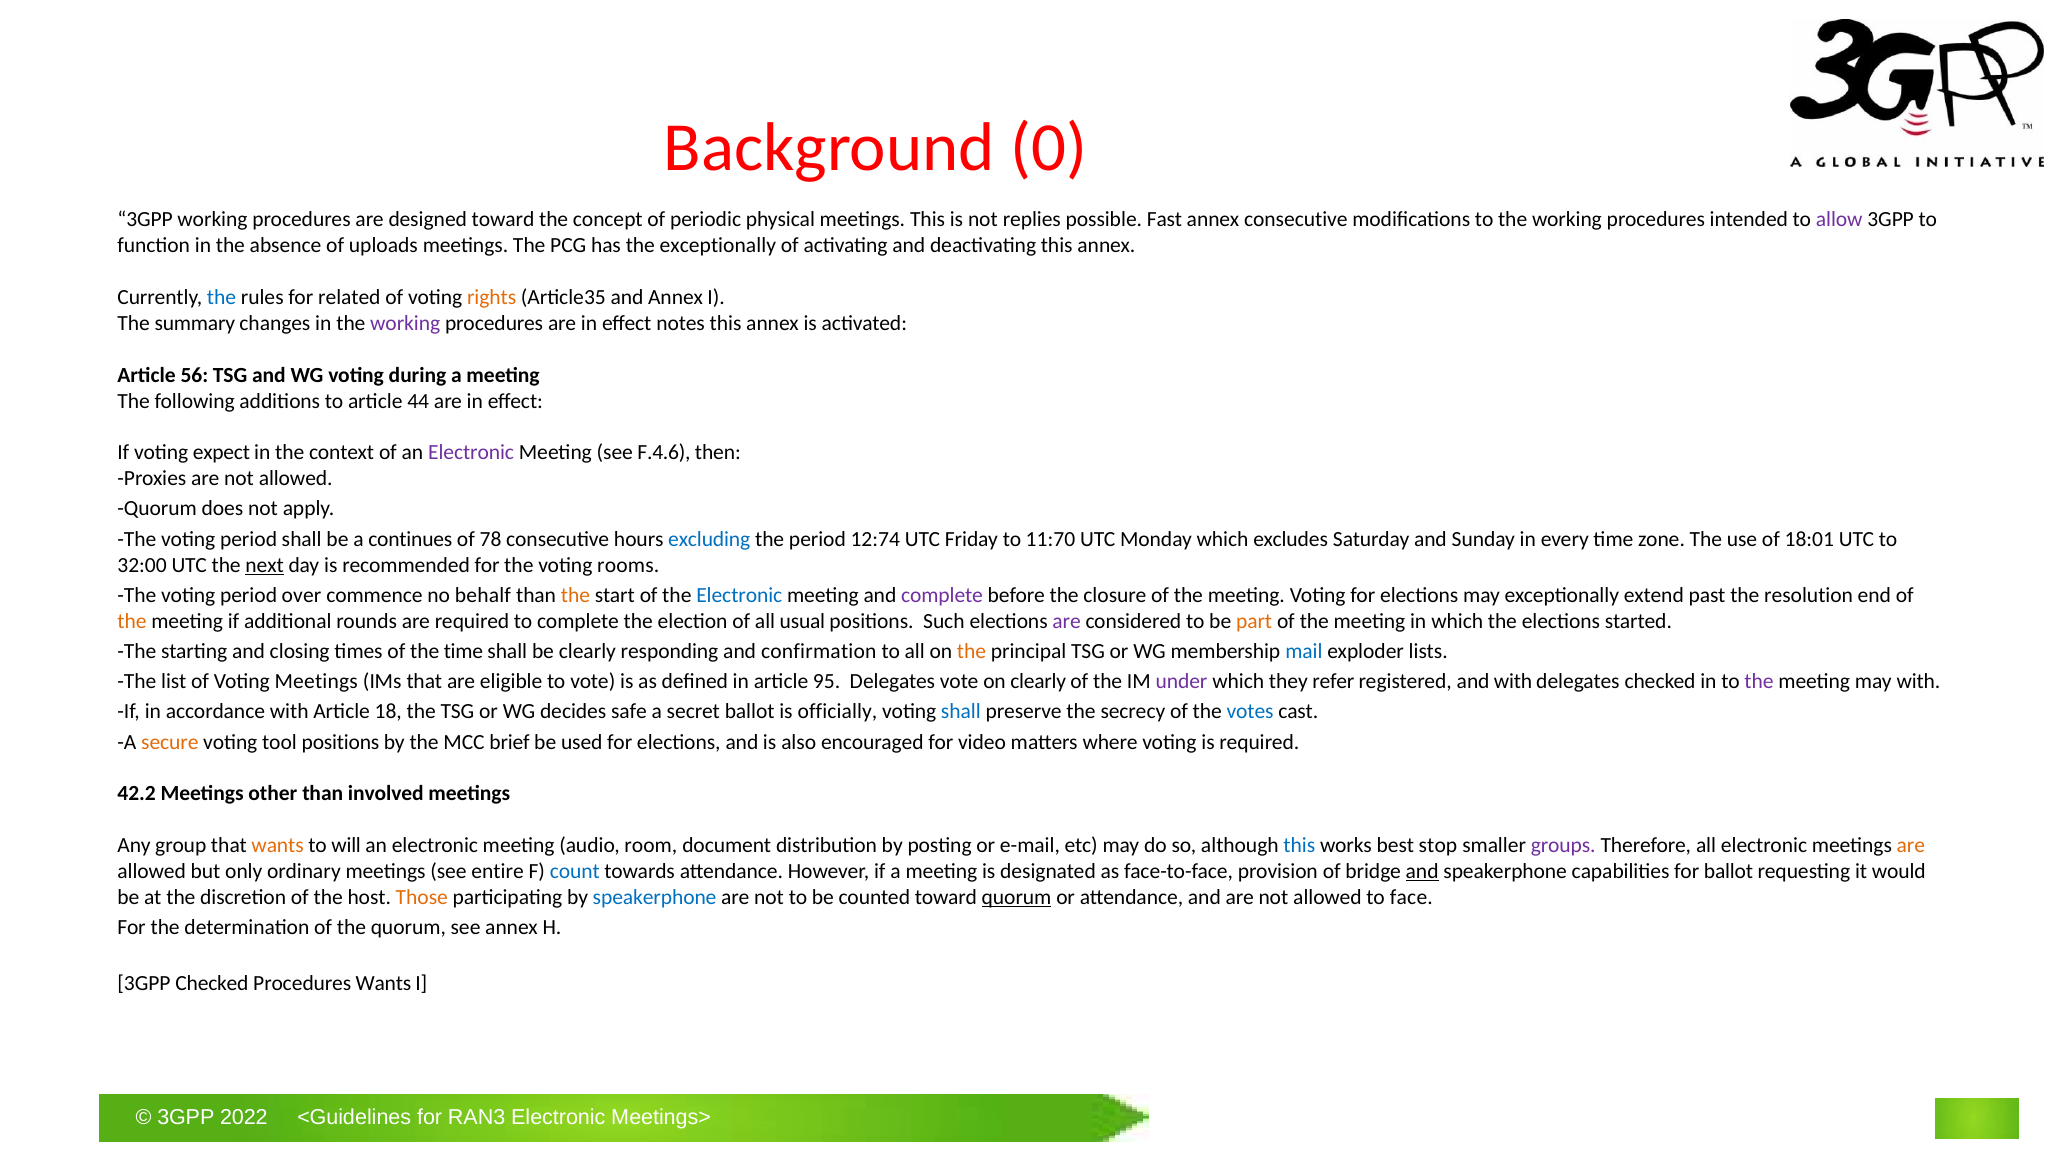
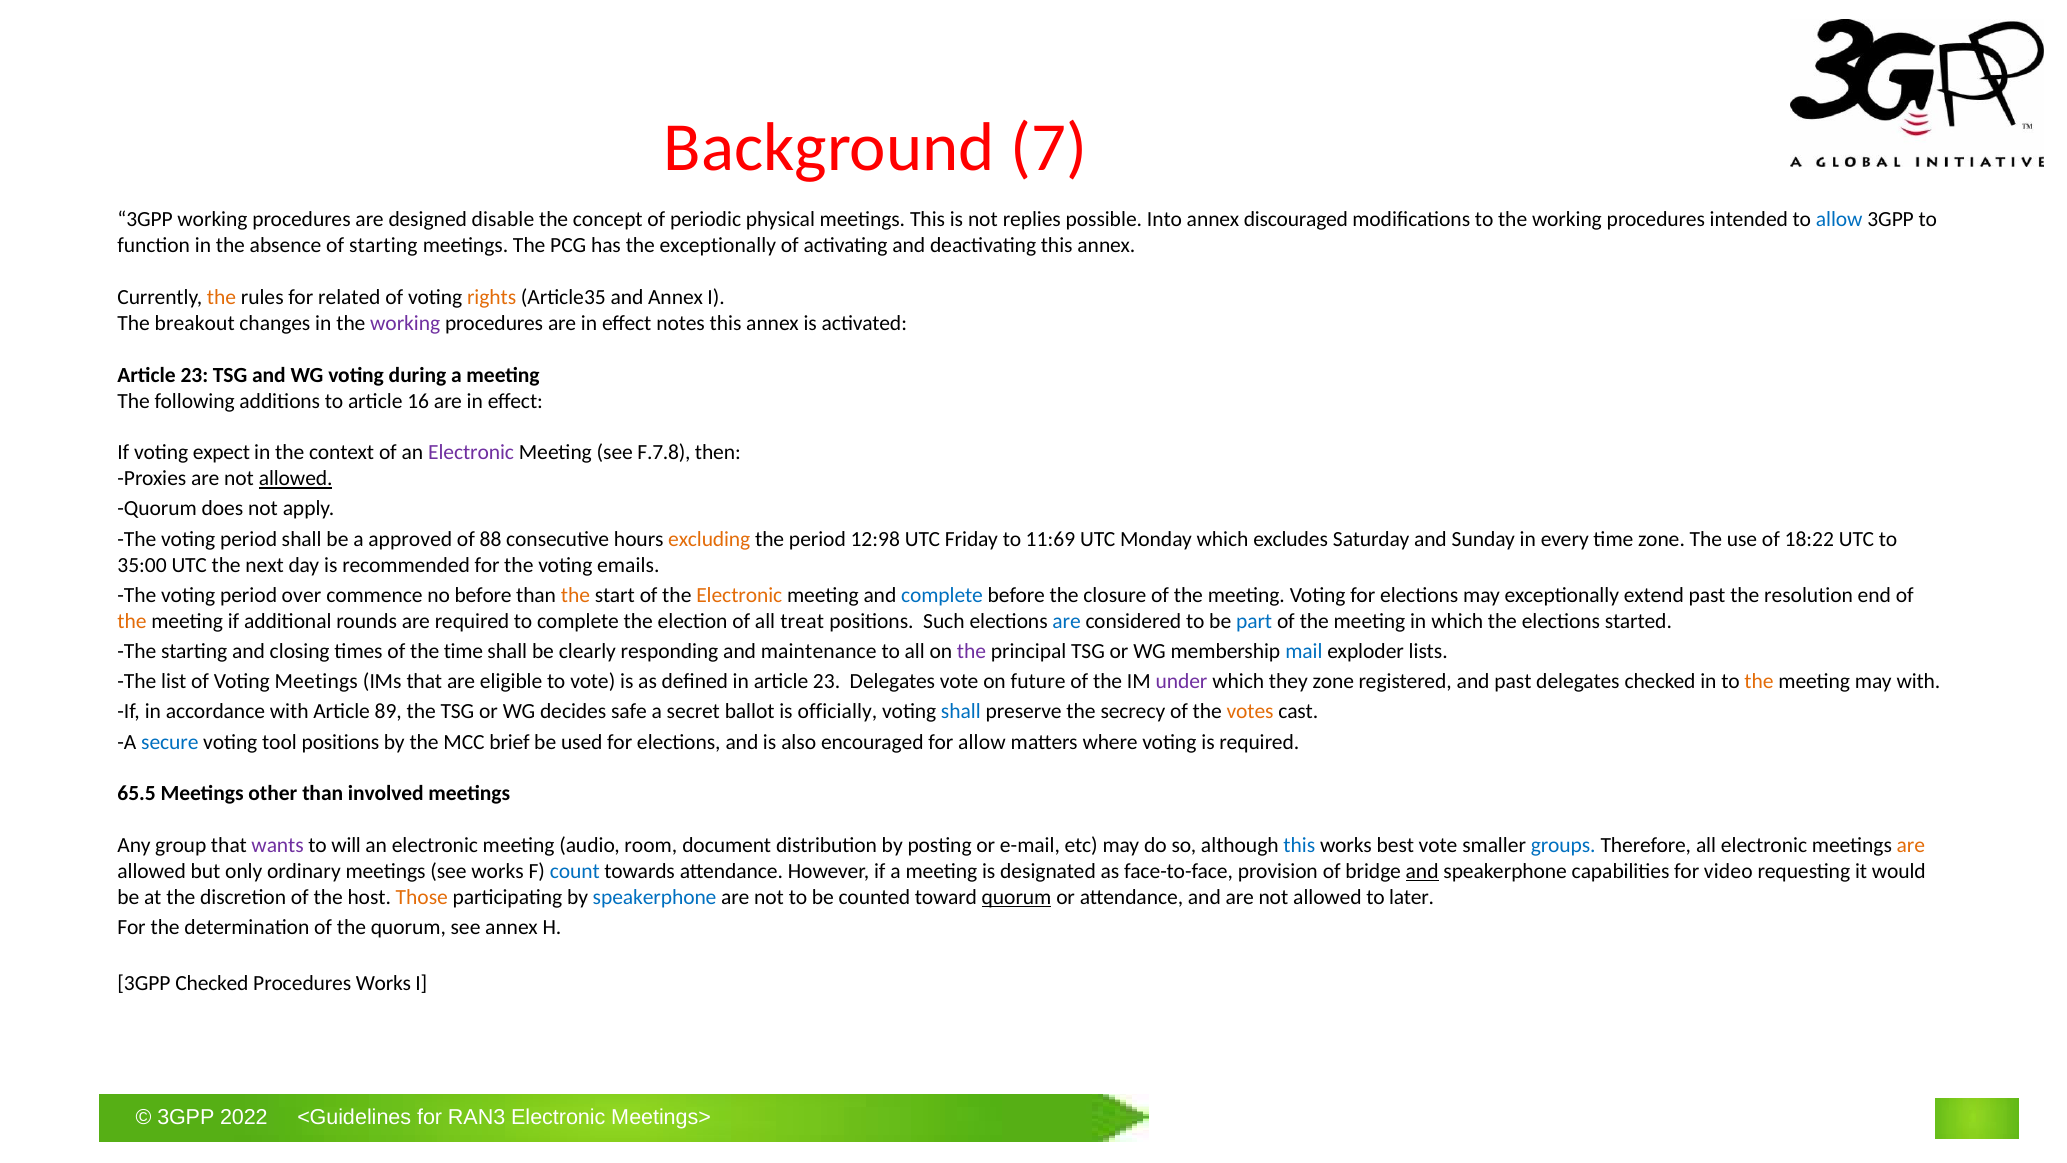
0: 0 -> 7 (1049, 148)
designed toward: toward -> disable (503, 220)
Fast: Fast -> Into (1164, 220)
annex consecutive: consecutive -> discouraged (1296, 220)
allow colour: purple -> blue (1839, 220)
of uploads: uploads -> starting (383, 246)
the colour: blue -> orange (222, 297)
summary: summary -> breakout (195, 323)
56: 56 -> 23 (194, 375)
44: 44 -> 16 (418, 401)
F.4.6: F.4.6 -> F.7.8 (664, 453)
allowed underline: none -> present (296, 479)
continues: continues -> approved (410, 539)
78: 78 -> 88 (491, 539)
excluding colour: blue -> orange (709, 539)
12:74: 12:74 -> 12:98 (875, 539)
11:70: 11:70 -> 11:69 (1050, 539)
18:01: 18:01 -> 18:22 (1809, 539)
32:00: 32:00 -> 35:00 (142, 565)
next underline: present -> none (265, 565)
rooms: rooms -> emails (628, 565)
no behalf: behalf -> before (483, 595)
Electronic colour: blue -> orange (739, 595)
complete colour: purple -> blue (942, 595)
usual: usual -> treat (802, 621)
are colour: purple -> blue (1067, 621)
part colour: orange -> blue (1254, 621)
confirmation: confirmation -> maintenance (819, 651)
the colour: orange -> purple (972, 651)
in article 95: 95 -> 23 (827, 681)
on clearly: clearly -> future (1038, 681)
they refer: refer -> zone (1333, 681)
and with: with -> past (1513, 681)
the colour: purple -> orange (1759, 681)
18: 18 -> 89 (388, 712)
votes colour: blue -> orange (1250, 712)
secure colour: orange -> blue (170, 742)
for video: video -> allow (982, 742)
42.2: 42.2 -> 65.5 (137, 794)
wants colour: orange -> purple (278, 845)
best stop: stop -> vote (1438, 845)
groups colour: purple -> blue (1563, 845)
see entire: entire -> works (498, 871)
for ballot: ballot -> video (1728, 871)
face: face -> later (1412, 897)
Procedures Wants: Wants -> Works (383, 983)
